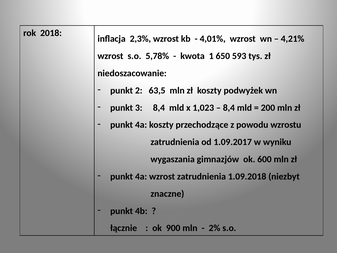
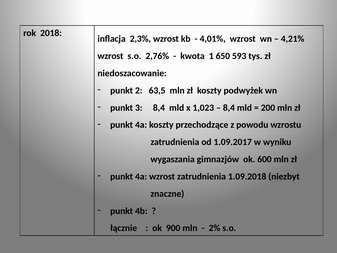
5,78%: 5,78% -> 2,76% (157, 56)
